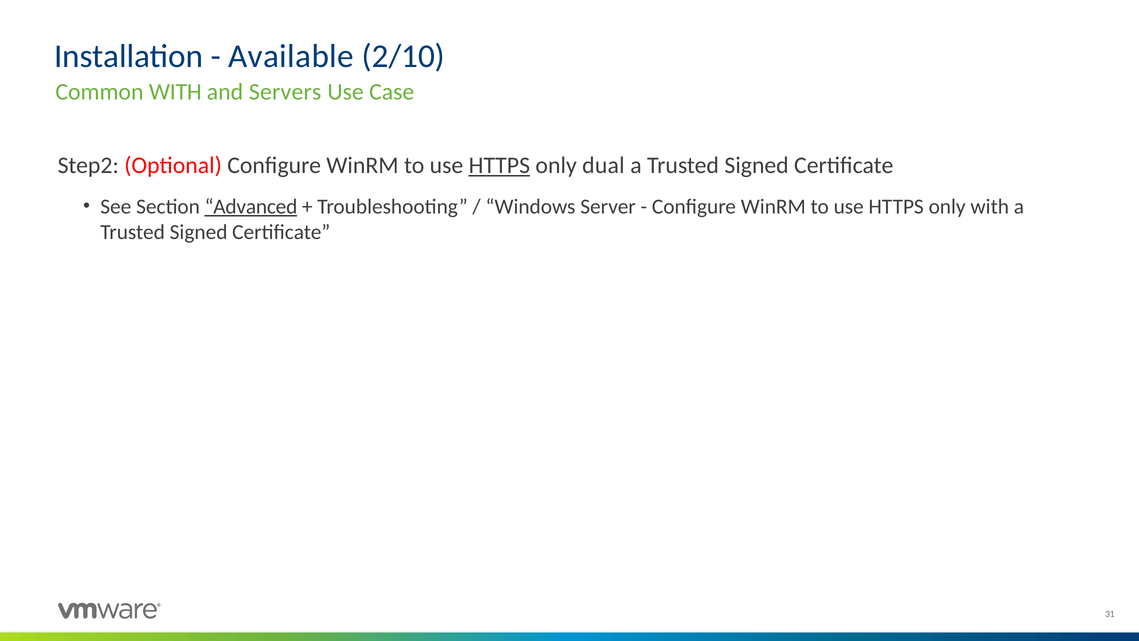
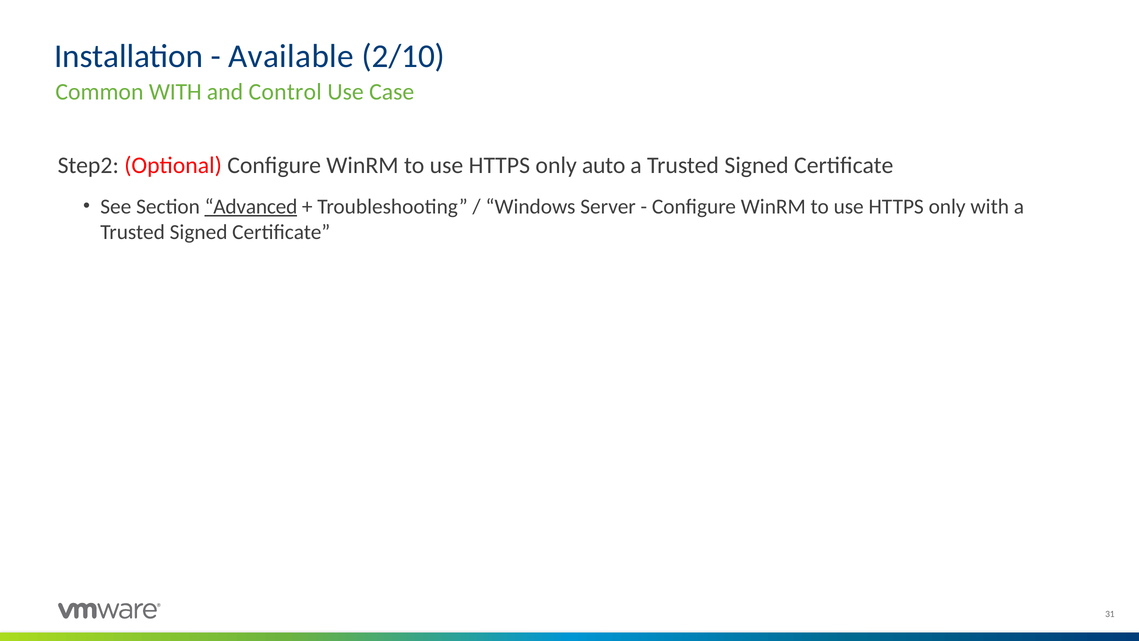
Servers: Servers -> Control (285, 92)
HTTPS underline: present -> none (499, 165)
dual: dual -> auto (604, 165)
